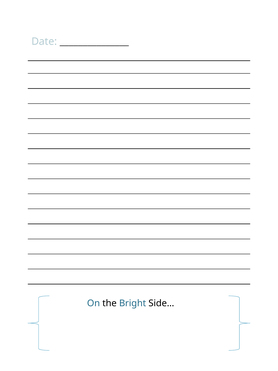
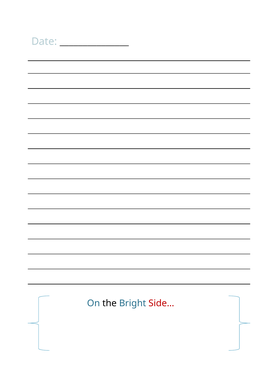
Side… colour: black -> red (161, 303)
